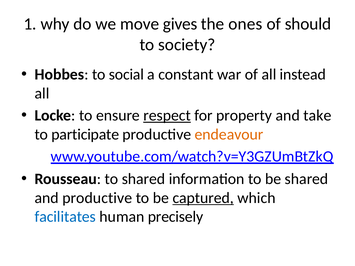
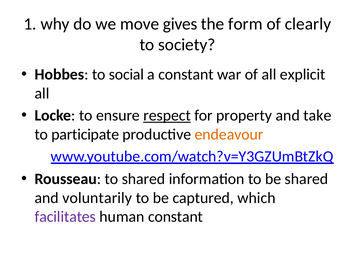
ones: ones -> form (245, 24)
should: should -> clearly (308, 24)
instead: instead -> explicit (303, 74)
and productive: productive -> voluntarily (97, 198)
captured underline: present -> none (203, 198)
facilitates colour: blue -> purple (65, 217)
human precisely: precisely -> constant (176, 217)
